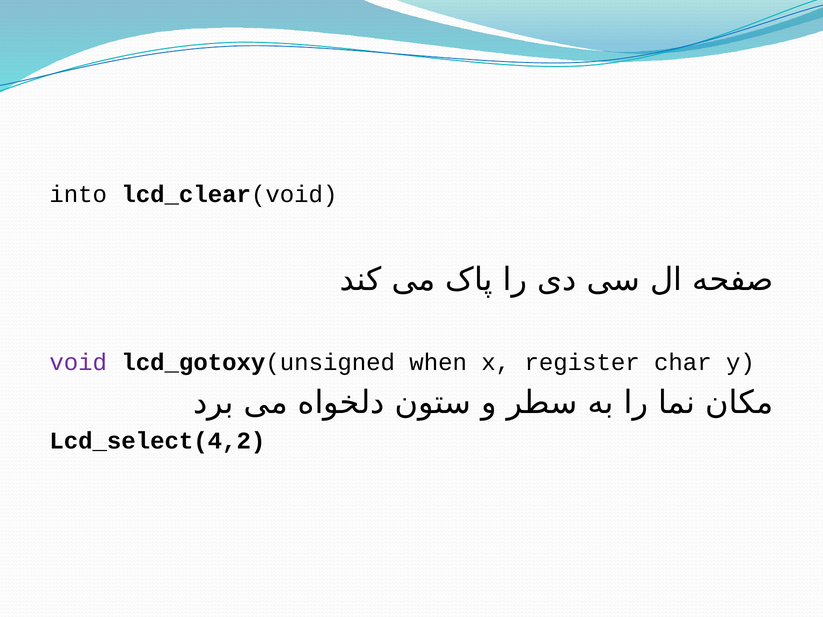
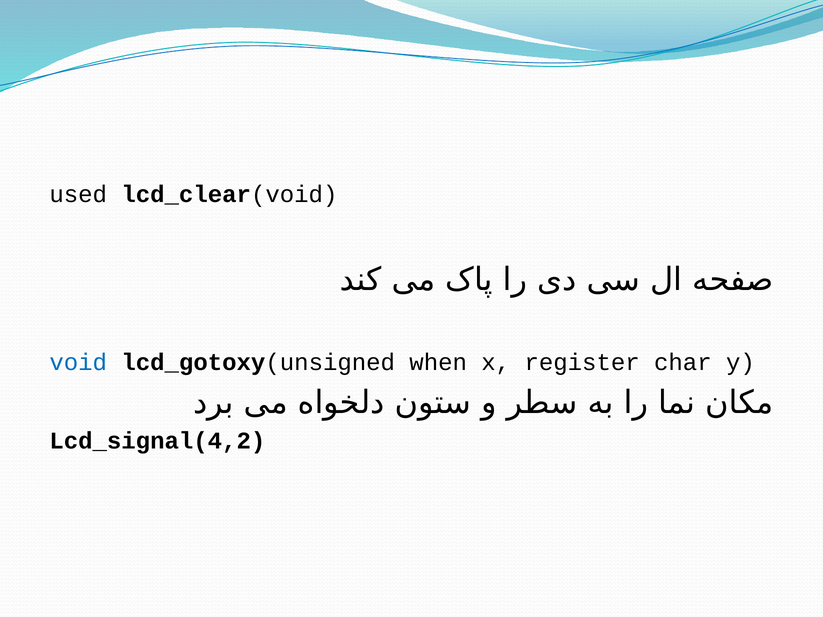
into: into -> used (78, 194)
void colour: purple -> blue (78, 362)
Lcd_select(4,2: Lcd_select(4,2 -> Lcd_signal(4,2 (157, 441)
